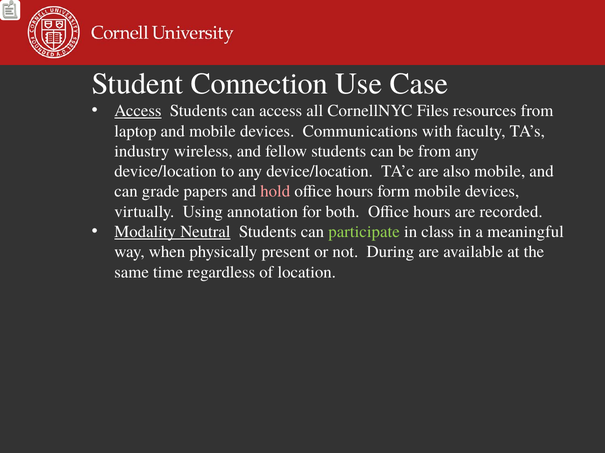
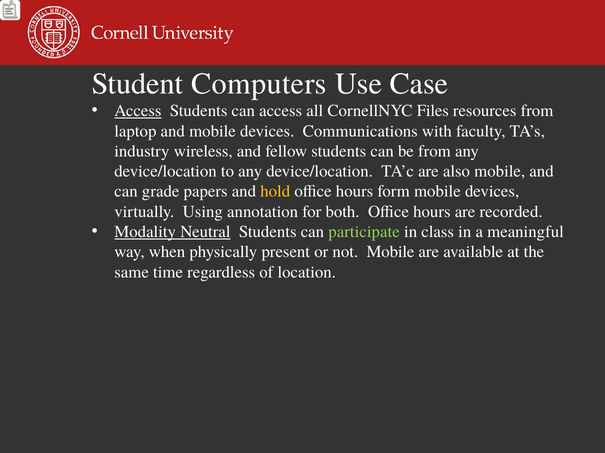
Connection: Connection -> Computers (259, 84)
hold colour: pink -> yellow (275, 192)
not During: During -> Mobile (390, 252)
